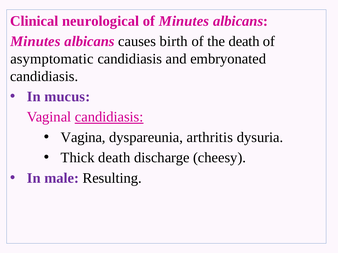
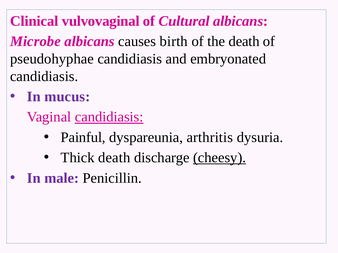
neurological: neurological -> vulvovaginal (101, 21)
of Minutes: Minutes -> Cultural (184, 21)
Minutes: Minutes -> Microbe (35, 41)
asymptomatic: asymptomatic -> pseudohyphae (52, 59)
Vagina: Vagina -> Painful (83, 138)
cheesy underline: none -> present (220, 158)
Resulting: Resulting -> Penicillin (112, 178)
